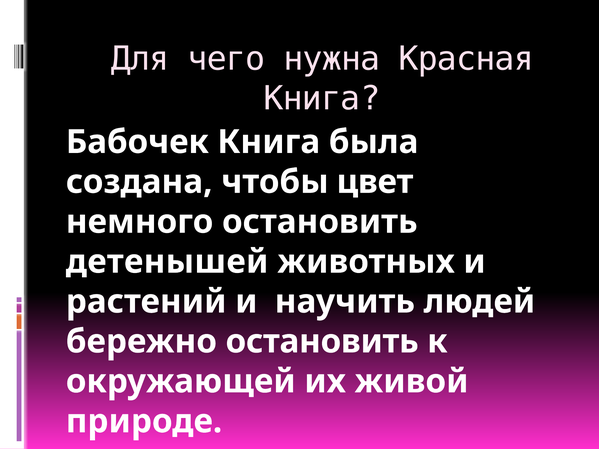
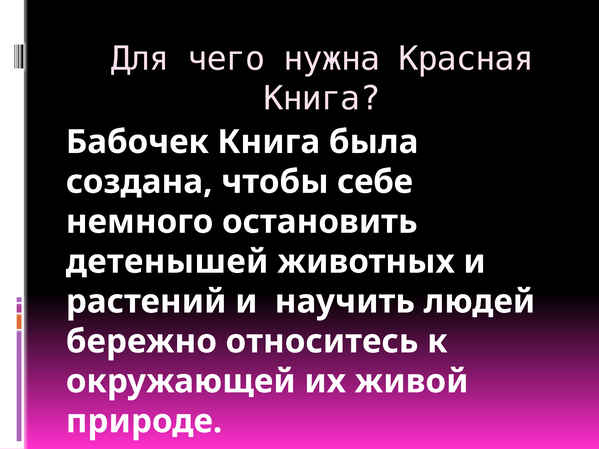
цвет: цвет -> себе (375, 182)
бережно остановить: остановить -> относитесь (322, 342)
